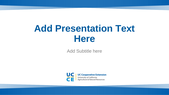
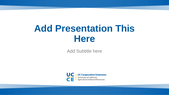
Text: Text -> This (125, 29)
